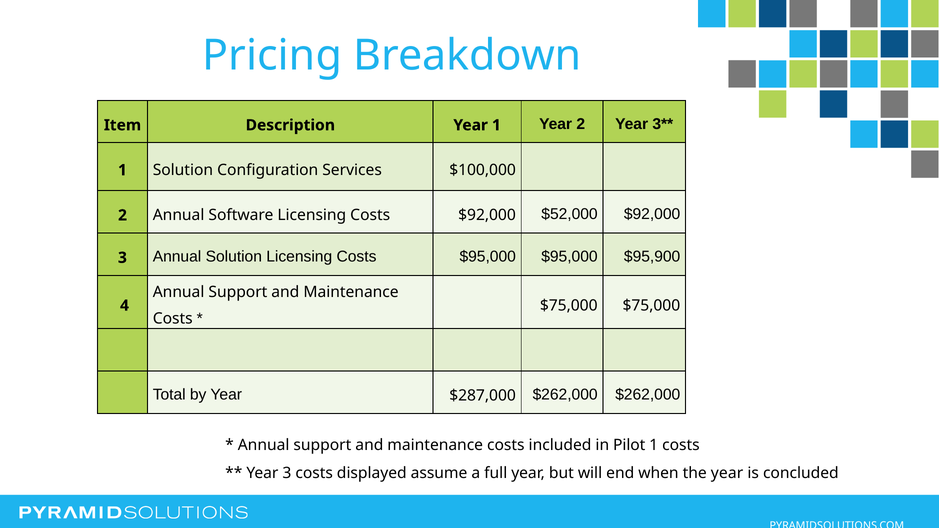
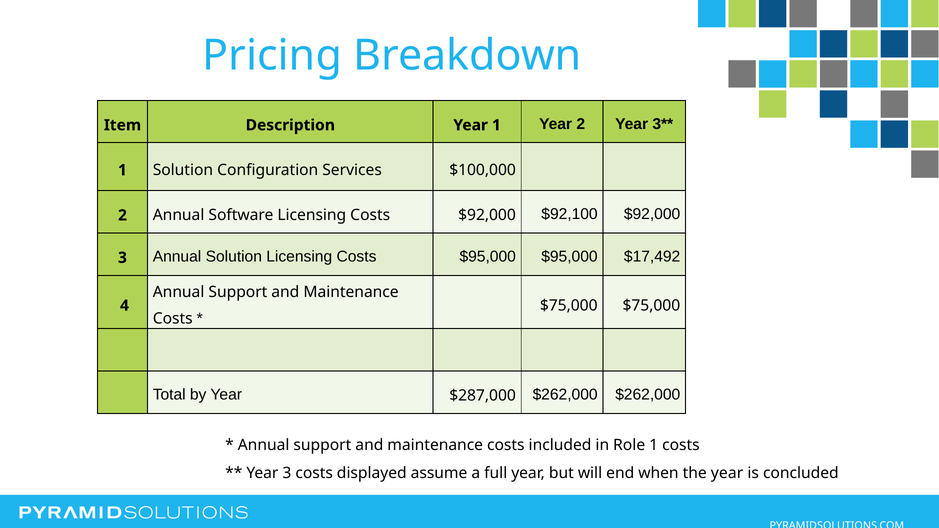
$52,000: $52,000 -> $92,100 (570, 214)
$95,900: $95,900 -> $17,492 (652, 257)
Pilot: Pilot -> Role (629, 445)
